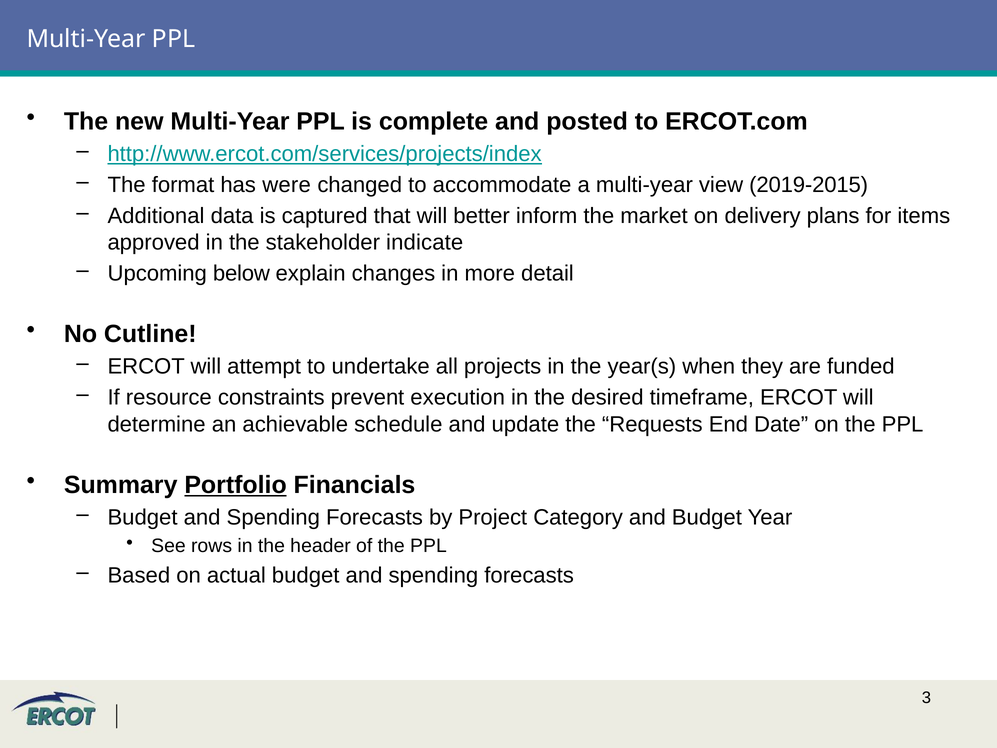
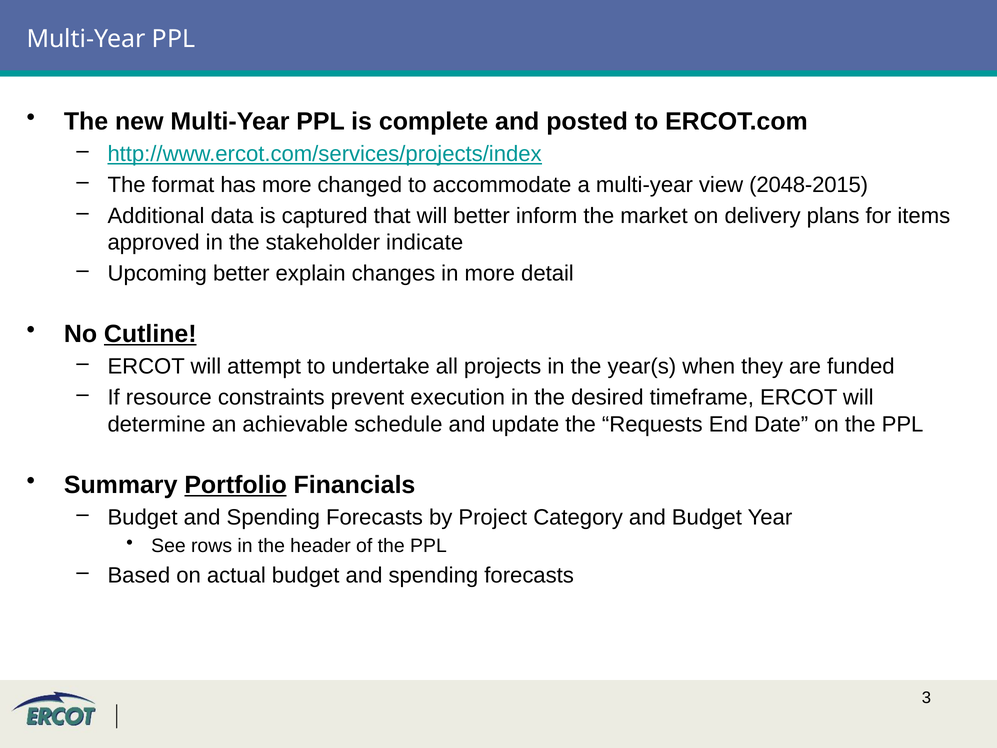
has were: were -> more (287, 185)
2019-2015: 2019-2015 -> 2048-2015 (809, 185)
Upcoming below: below -> better (241, 273)
Cutline underline: none -> present (150, 334)
